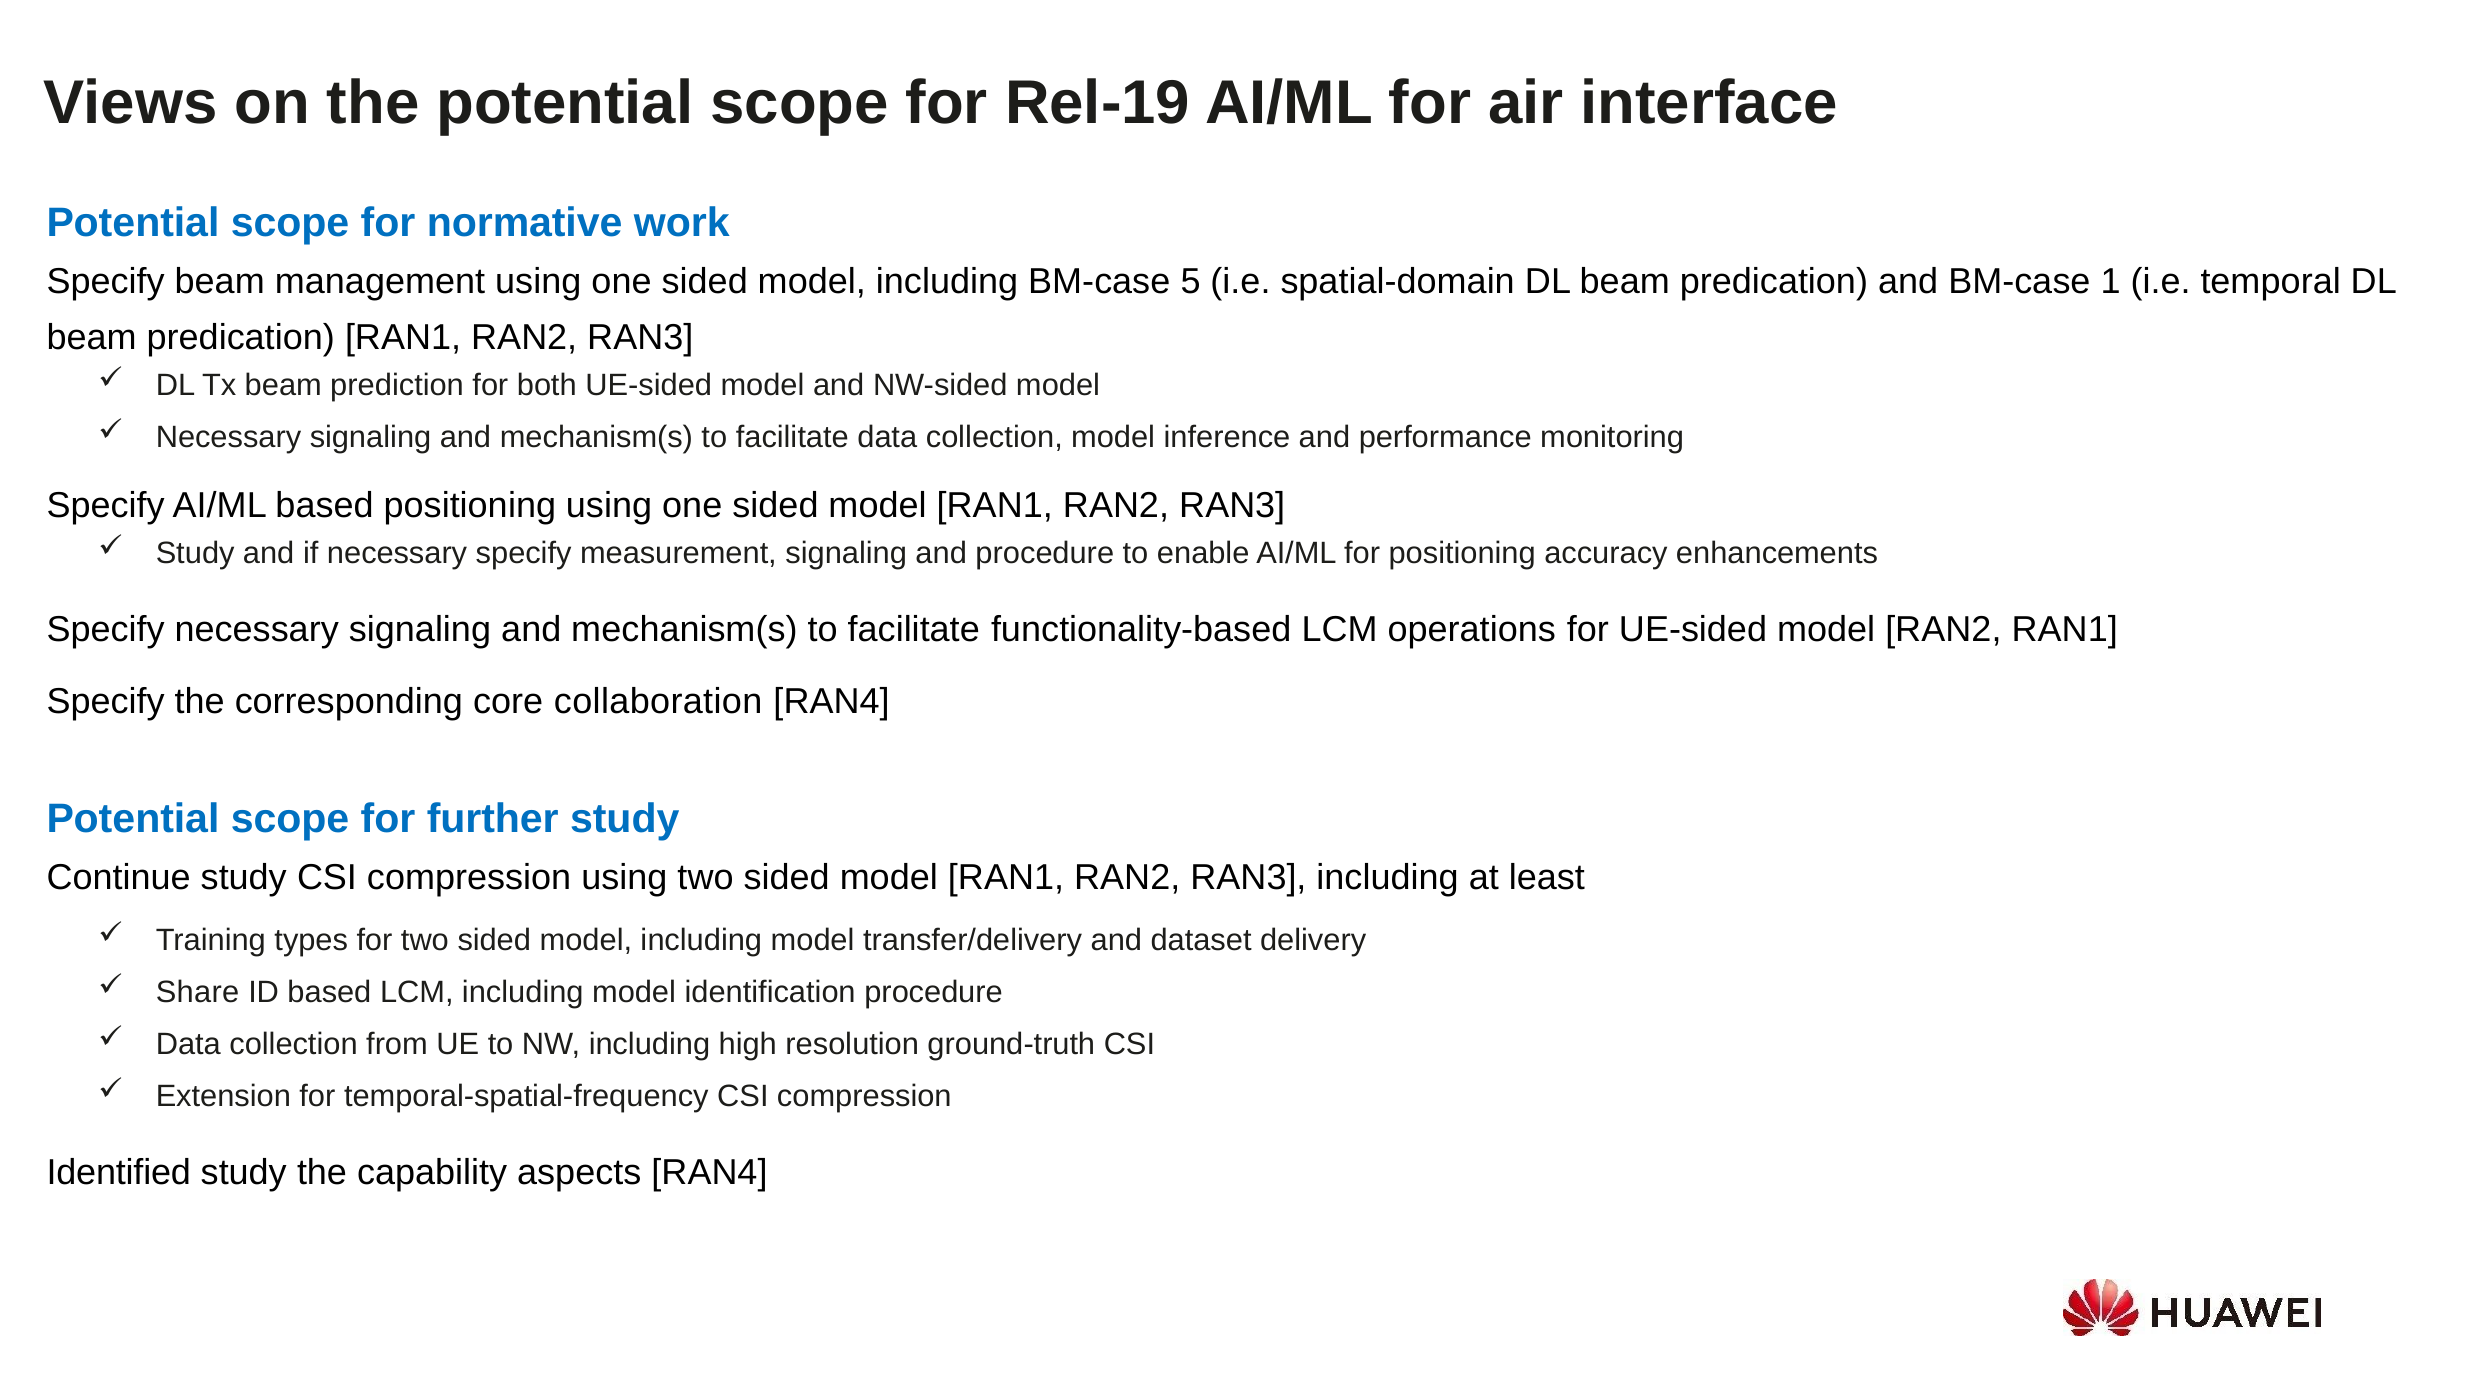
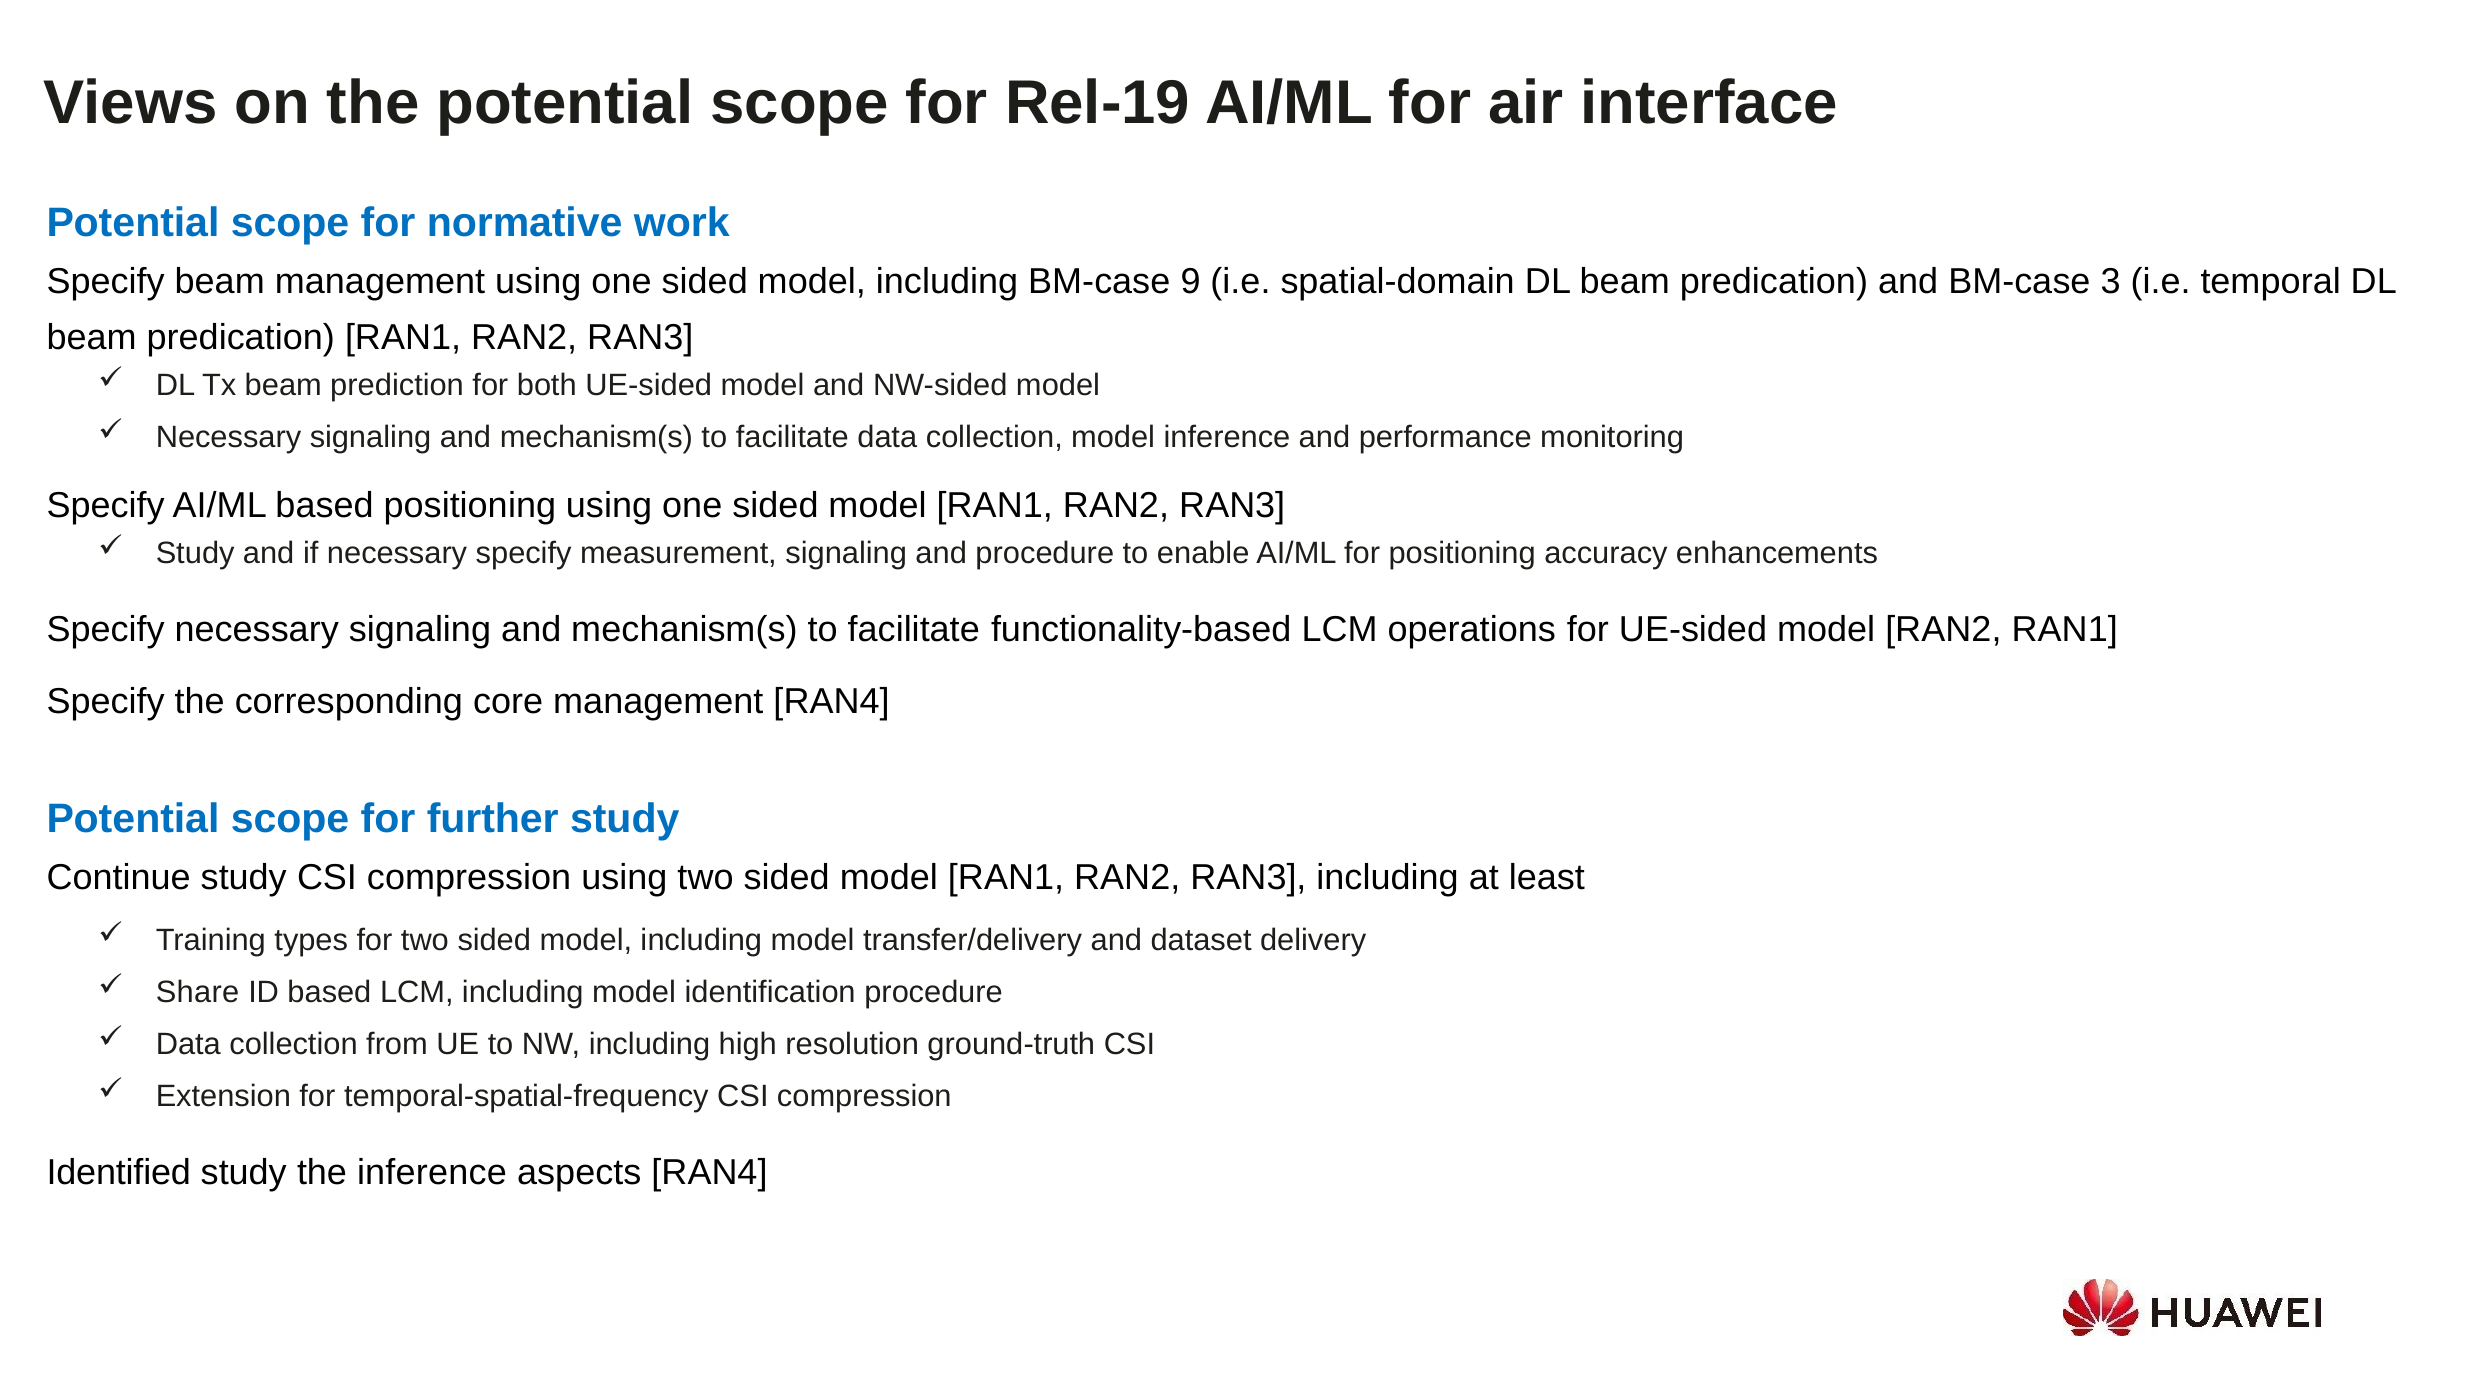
5: 5 -> 9 (1191, 282)
1: 1 -> 3 (2111, 282)
core collaboration: collaboration -> management (658, 701)
the capability: capability -> inference (432, 1173)
